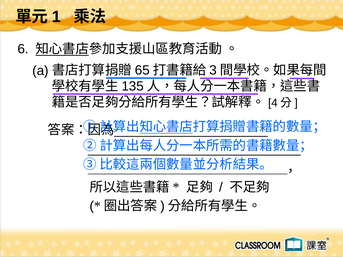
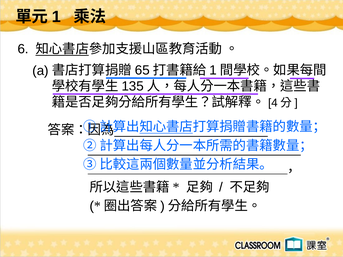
3: 3 -> 1 (213, 70)
